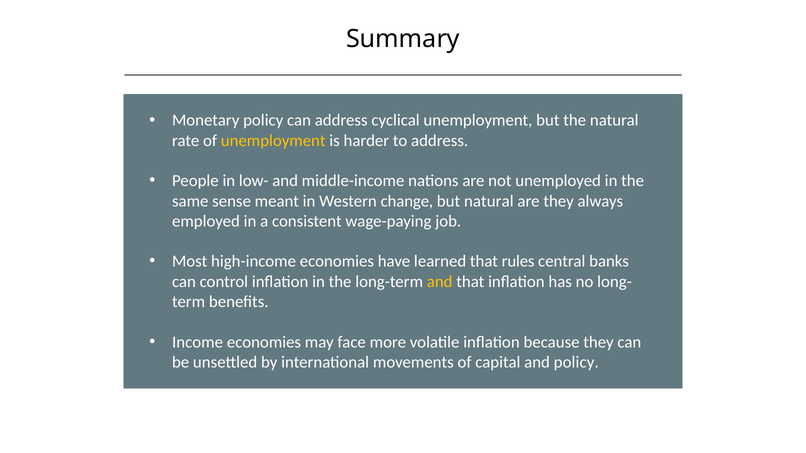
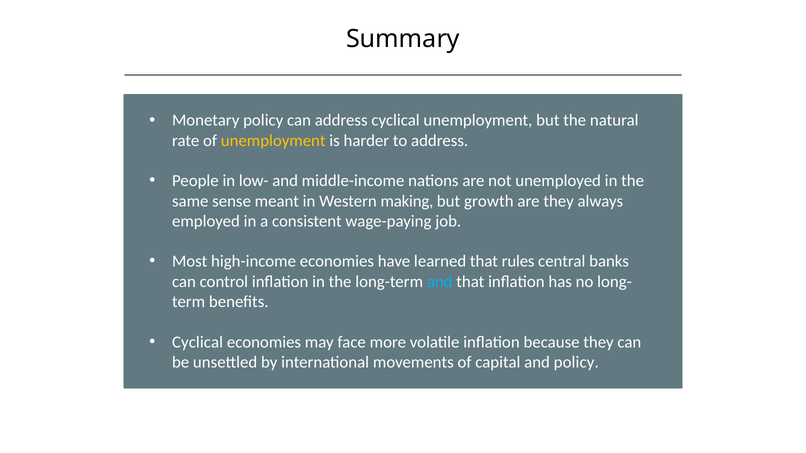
change: change -> making (407, 201)
but natural: natural -> growth (489, 201)
and colour: yellow -> light blue (440, 282)
Income: Income -> Cyclical (198, 342)
